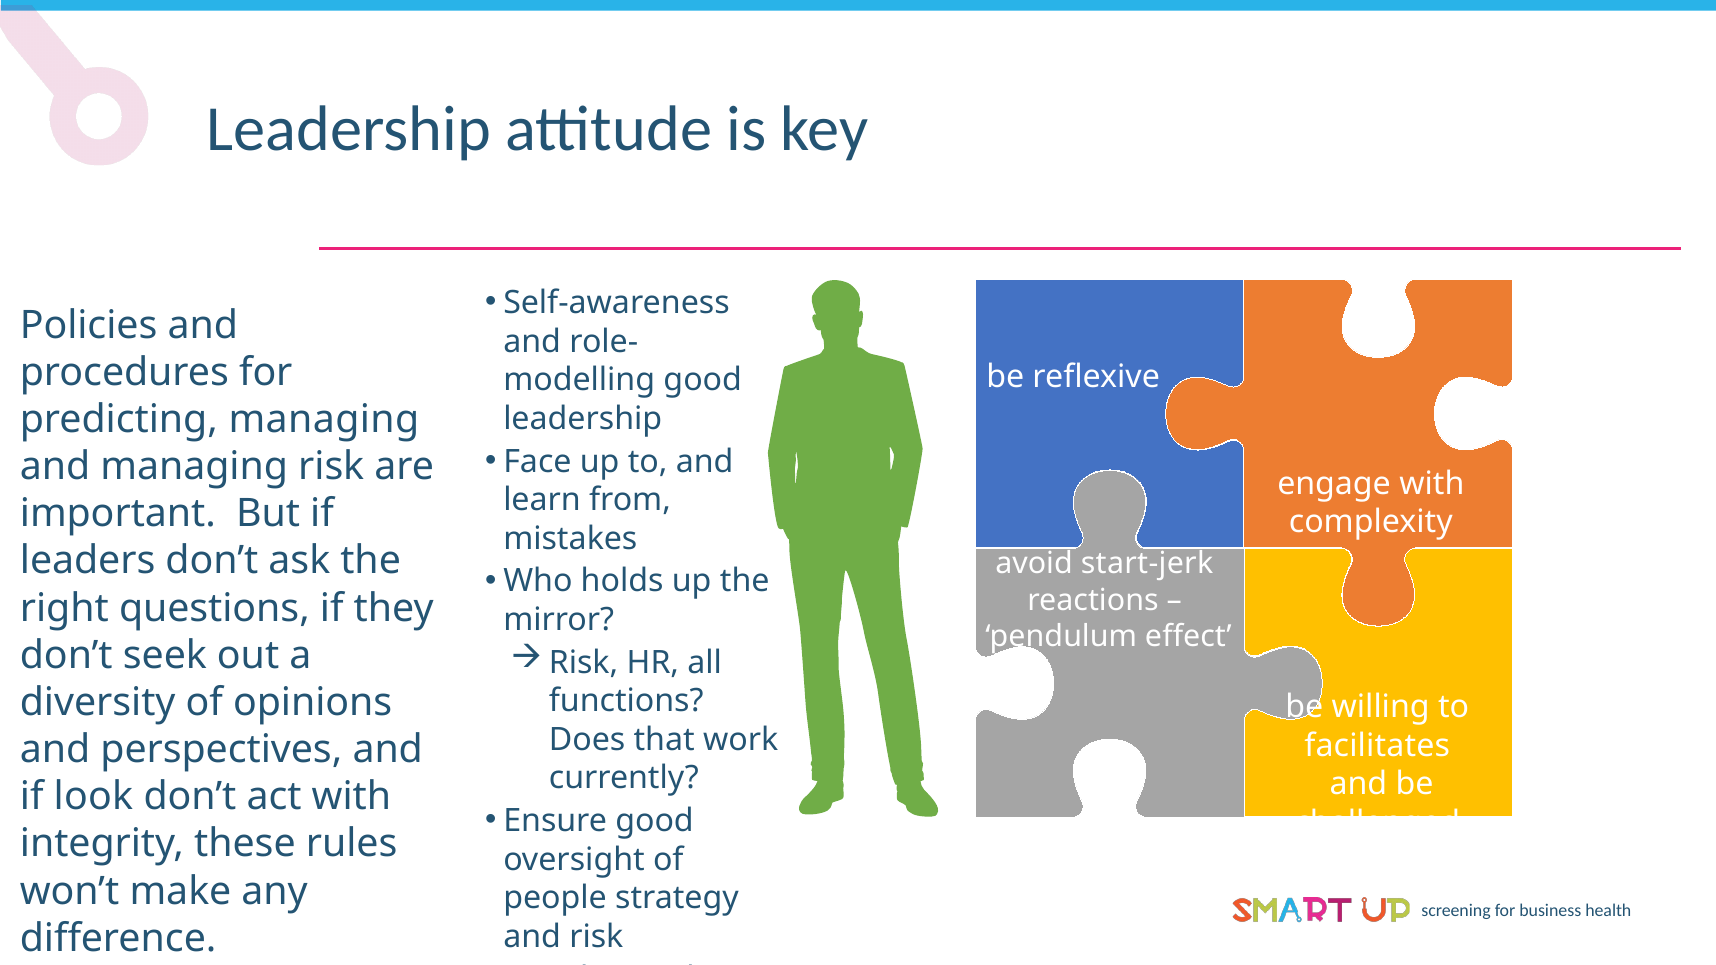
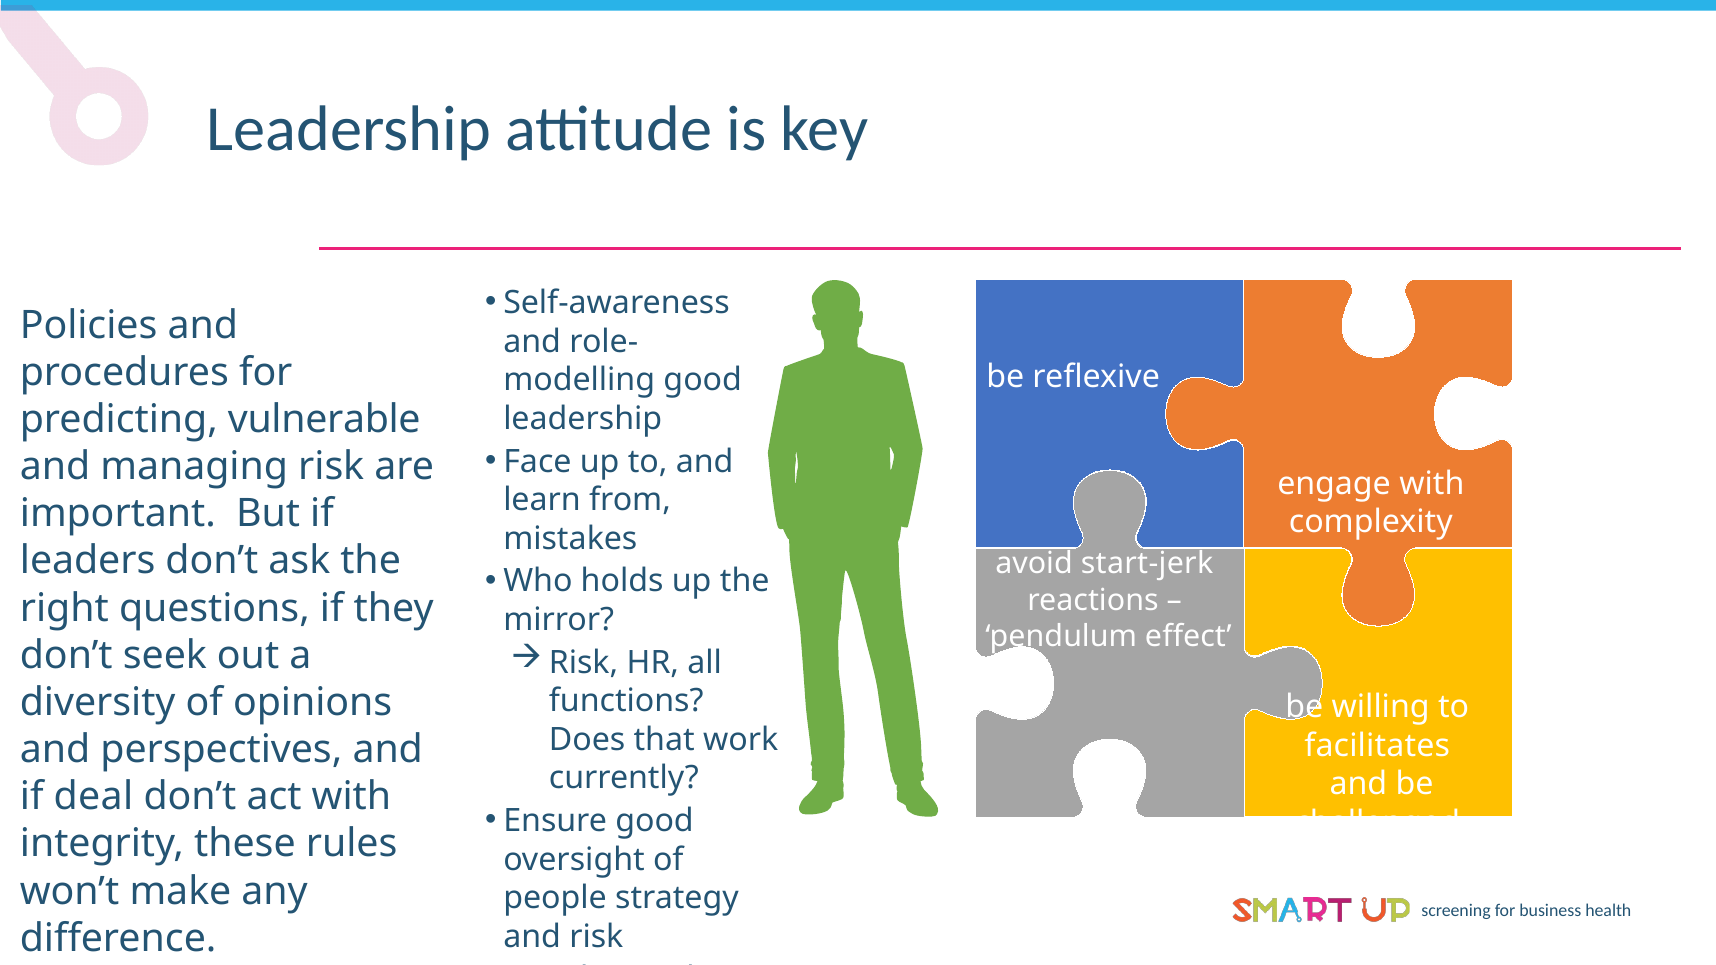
predicting managing: managing -> vulnerable (324, 420)
look: look -> deal (93, 797)
